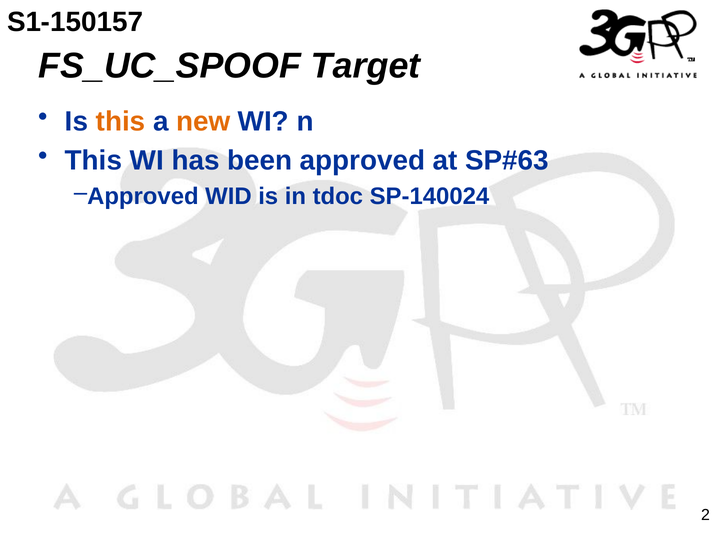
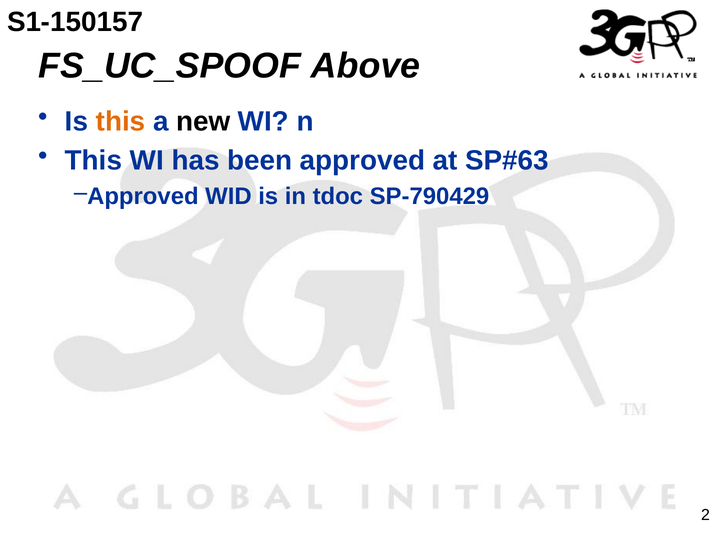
Target: Target -> Above (366, 66)
new colour: orange -> black (203, 122)
SP-140024: SP-140024 -> SP-790429 (429, 196)
